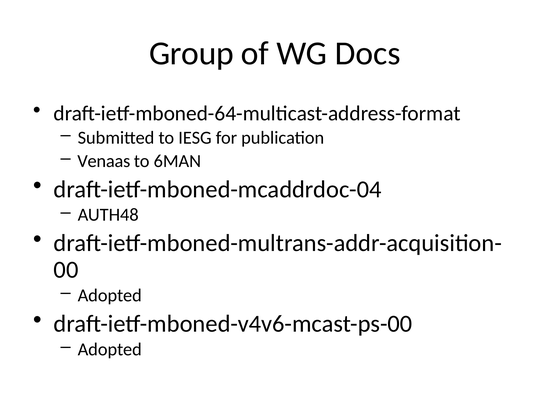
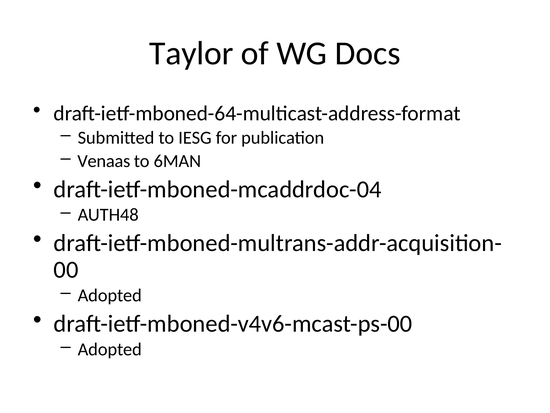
Group: Group -> Taylor (191, 53)
